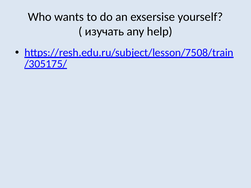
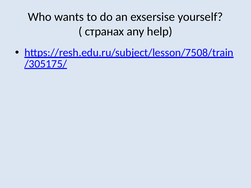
изучать: изучать -> странах (104, 32)
